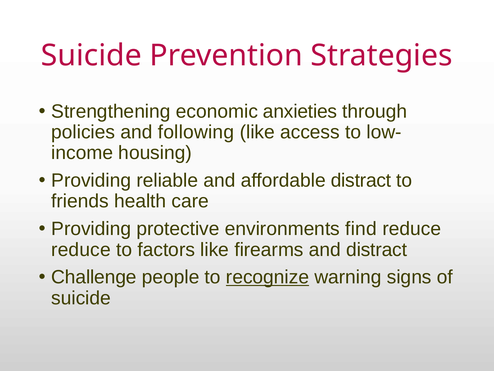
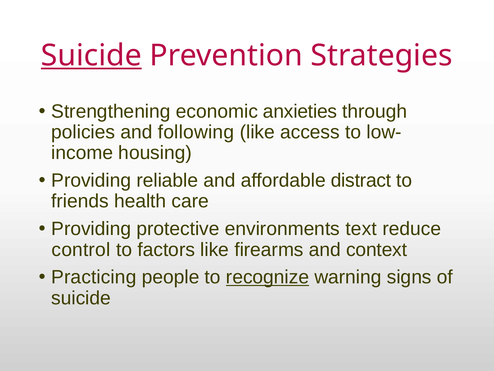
Suicide underline: none -> present (91, 55)
find: find -> text (361, 229)
reduce: reduce -> control (81, 249)
and distract: distract -> context (377, 249)
Challenge: Challenge -> Practicing (94, 277)
